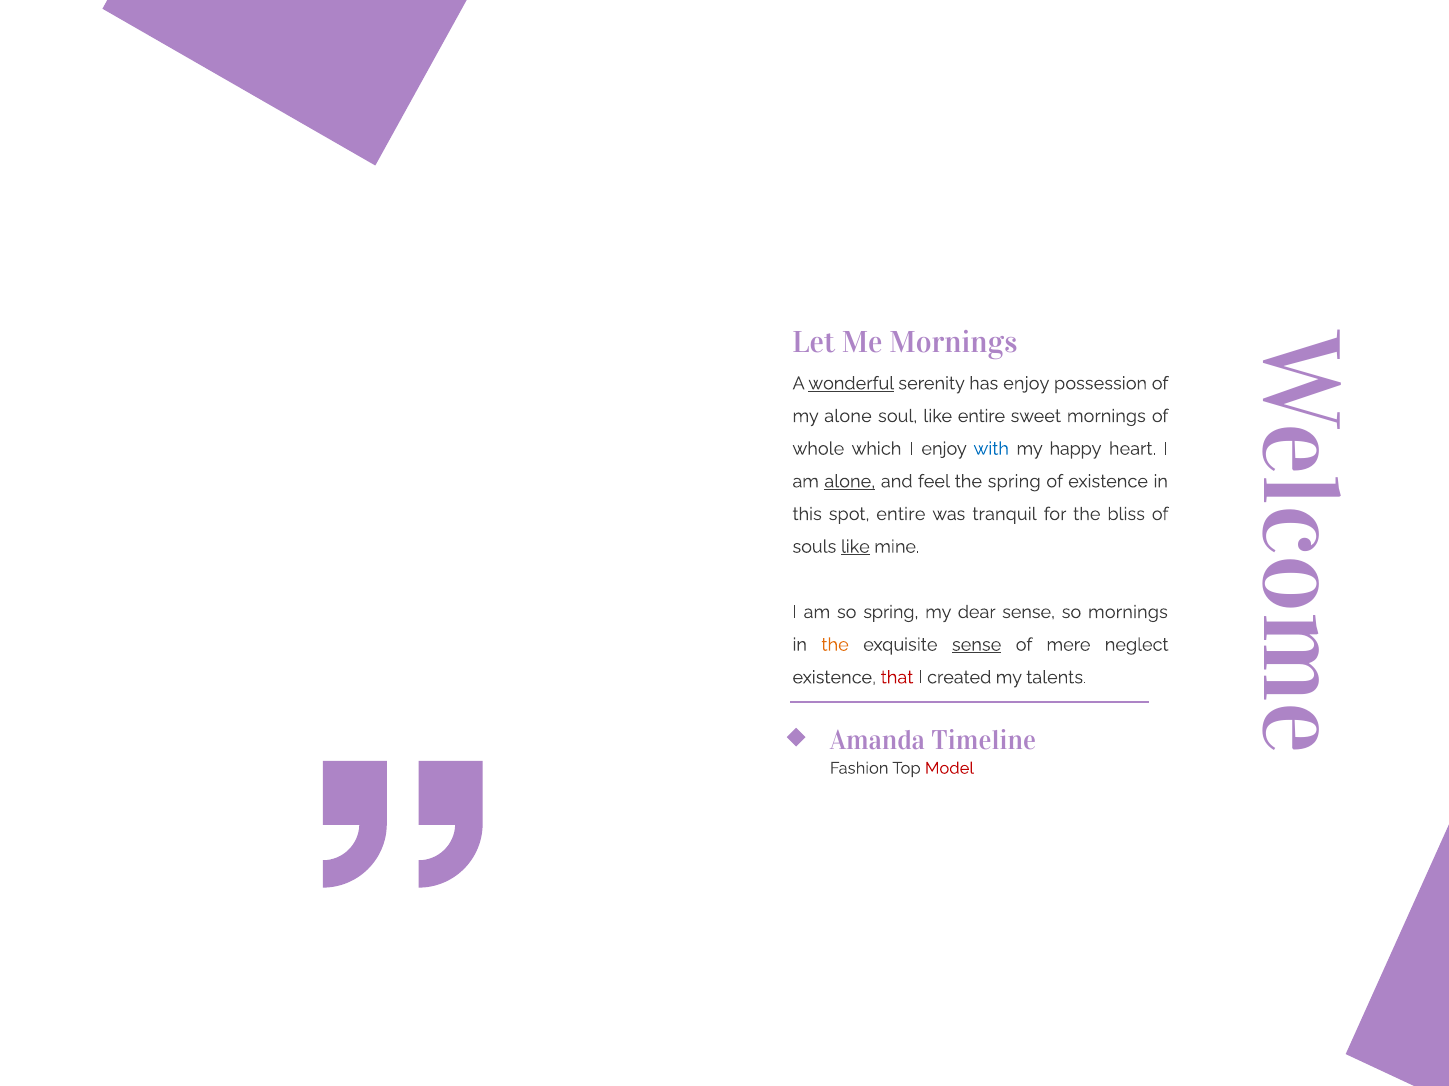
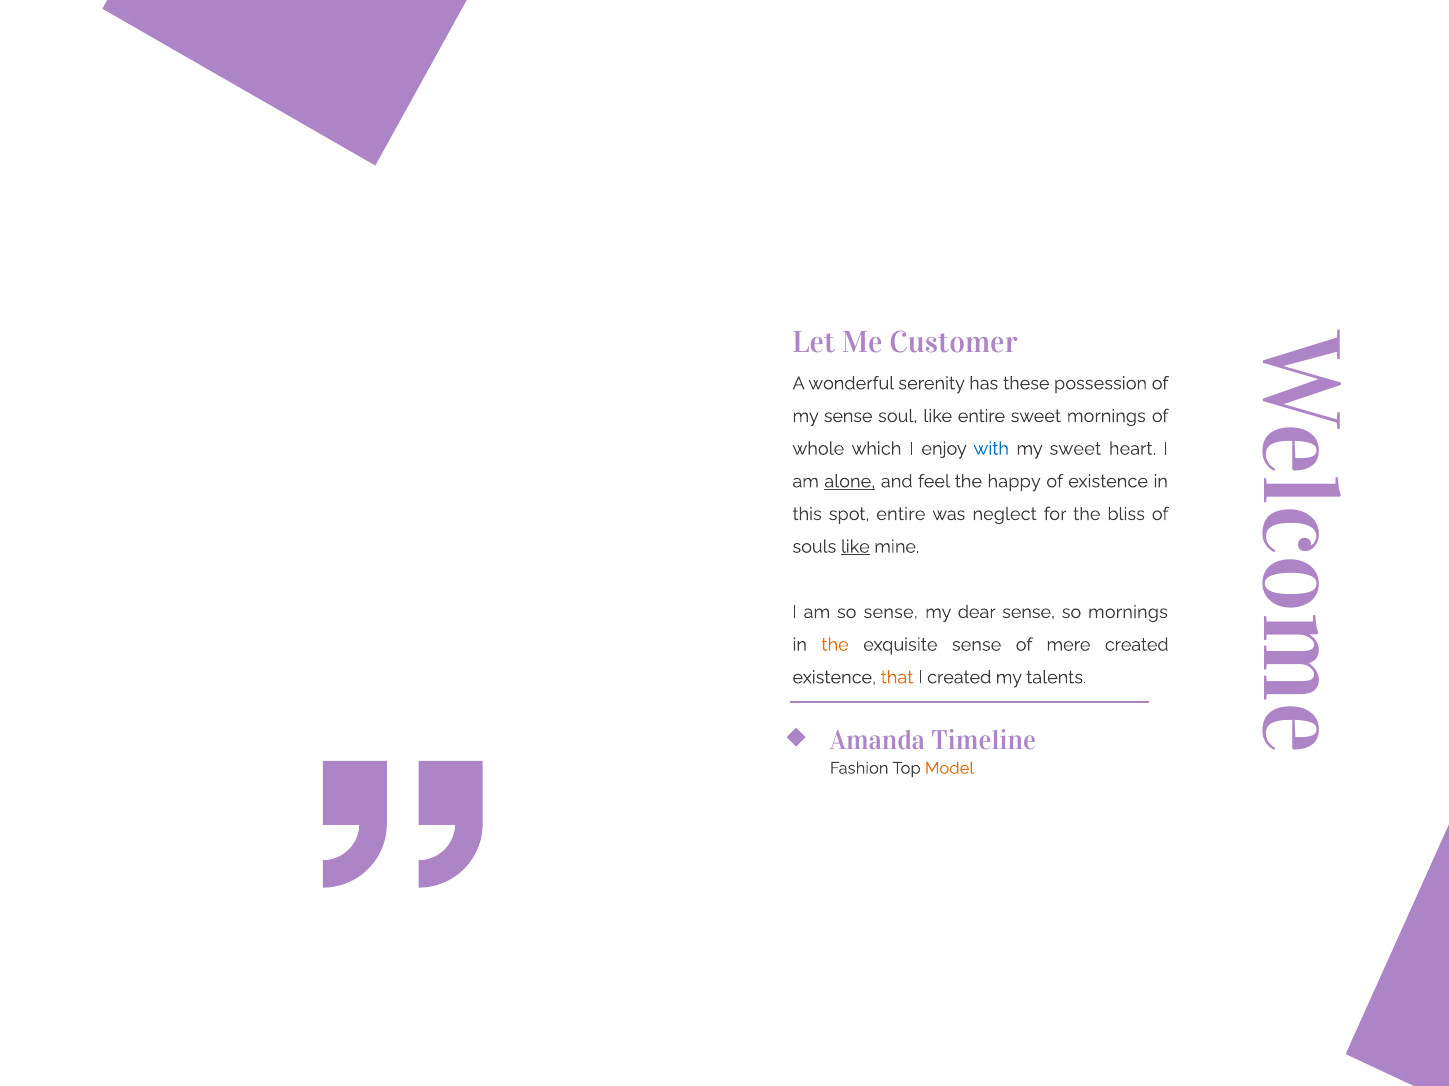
Me Mornings: Mornings -> Customer (953, 343)
wonderful underline: present -> none (851, 384)
has enjoy: enjoy -> these (1026, 384)
my alone: alone -> sense (848, 416)
my happy: happy -> sweet (1075, 449)
the spring: spring -> happy (1014, 482)
tranquil: tranquil -> neglect (1005, 514)
so spring: spring -> sense (891, 612)
sense underline: present -> none (977, 645)
mere neglect: neglect -> created (1137, 645)
that colour: red -> orange (897, 678)
Model colour: red -> orange (949, 769)
